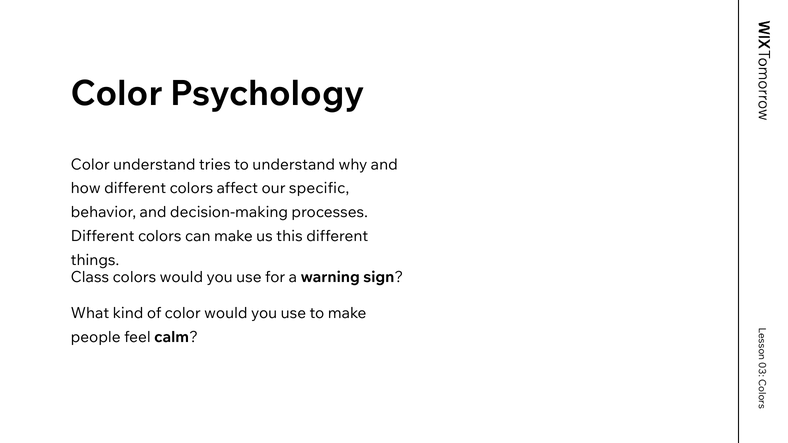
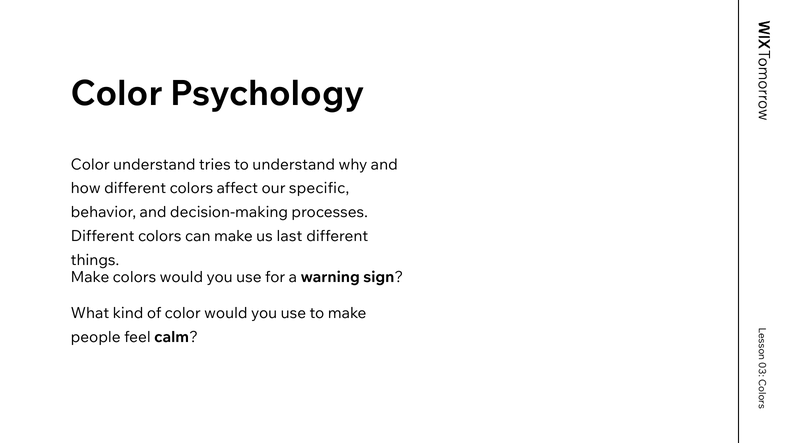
this: this -> last (289, 236)
Class: Class -> Make (90, 278)
